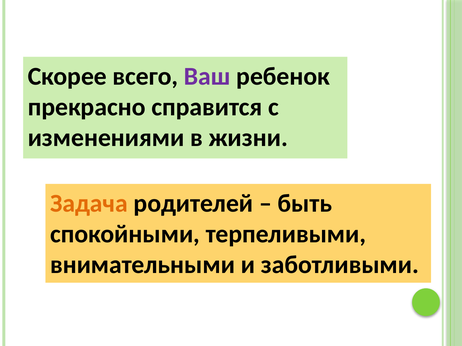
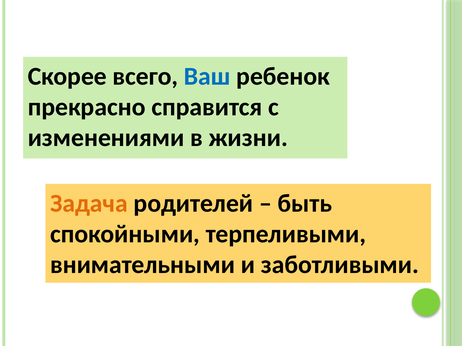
Ваш colour: purple -> blue (207, 76)
